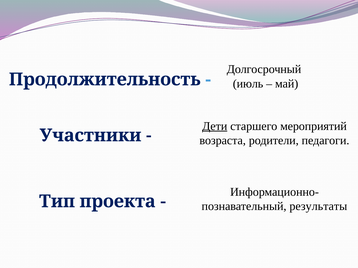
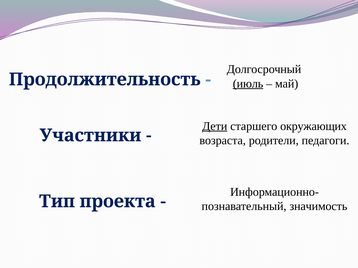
июль underline: none -> present (248, 84)
мероприятий: мероприятий -> окружающих (314, 126)
результаты: результаты -> значимость (318, 207)
